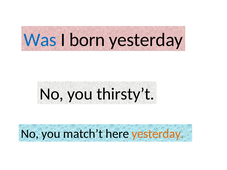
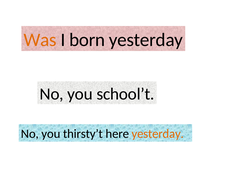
Was colour: blue -> orange (40, 40)
thirsty’t: thirsty’t -> school’t (125, 94)
match’t: match’t -> thirsty’t (83, 134)
